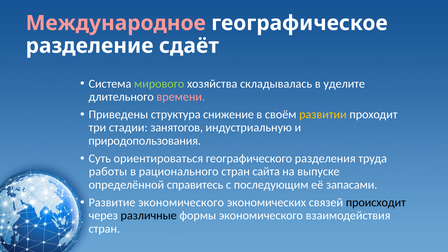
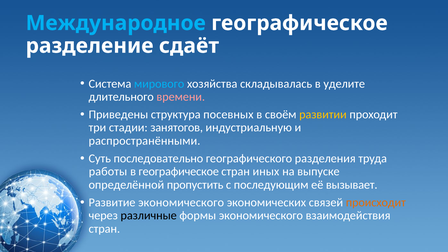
Международное colour: pink -> light blue (116, 23)
мирового colour: light green -> light blue (159, 84)
снижение: снижение -> посевных (228, 115)
природопользования: природопользования -> распространёнными (144, 141)
ориентироваться: ориентироваться -> последовательно (158, 159)
в рационального: рационального -> географическое (179, 172)
сайта: сайта -> иных (266, 172)
справитесь: справитесь -> пропустить (195, 185)
запасами: запасами -> вызывает (352, 185)
происходит colour: black -> orange (376, 202)
